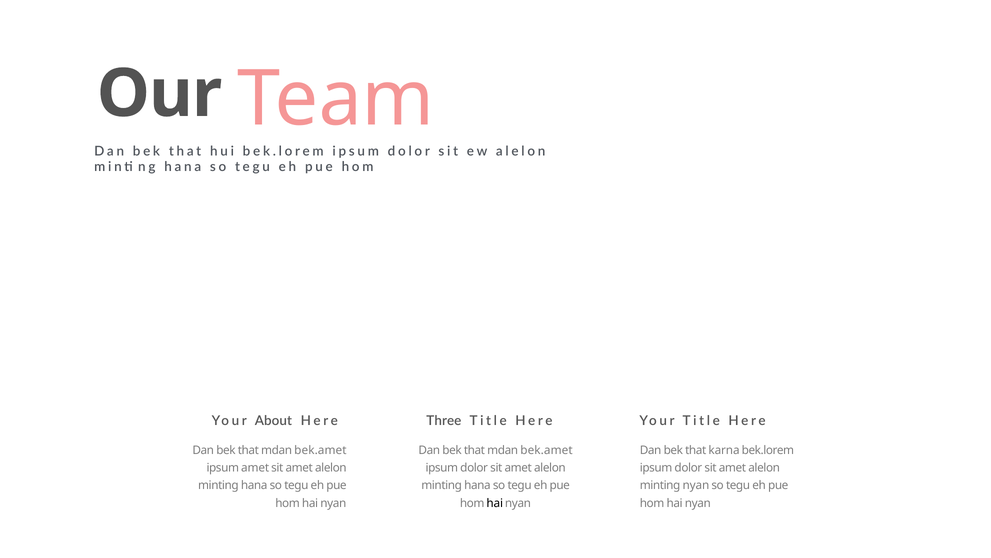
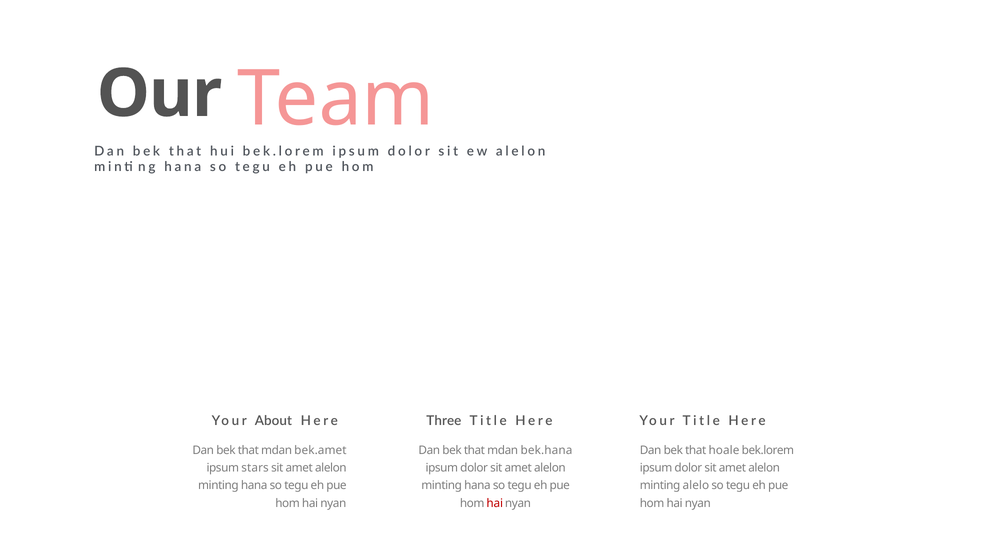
bek.amet: bek.amet -> bek.hana (546, 450)
karna: karna -> hoale (724, 450)
ipsum amet: amet -> stars (255, 468)
minting nyan: nyan -> alelo (696, 485)
hai colour: black -> red (495, 503)
